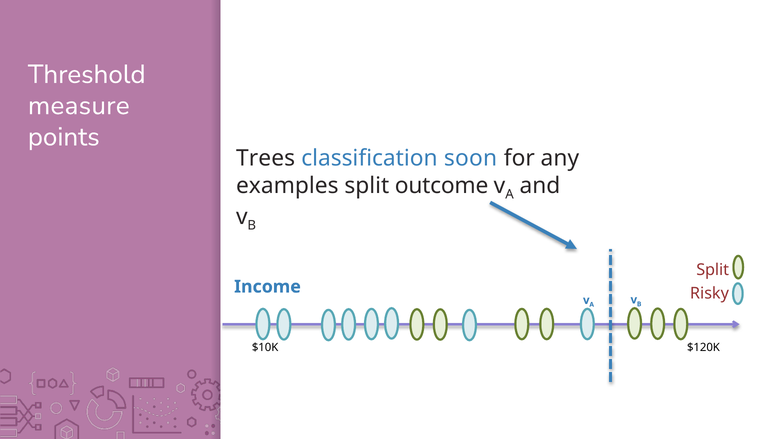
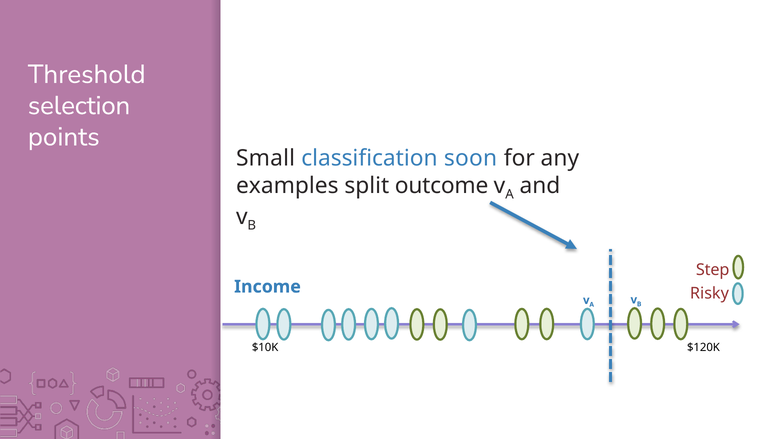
measure: measure -> selection (79, 106)
Trees: Trees -> Small (266, 158)
Split: Split -> Step (713, 270)
